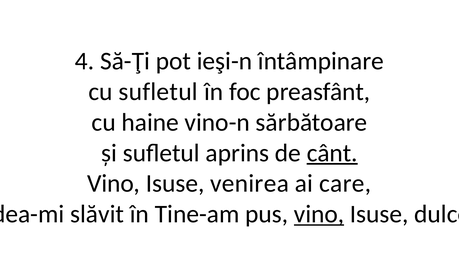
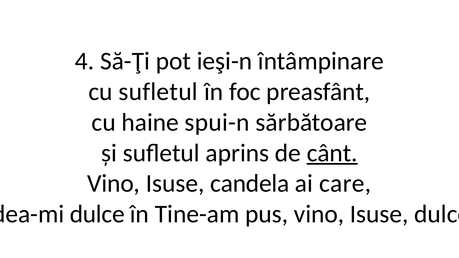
vino-n: vino-n -> spui-n (217, 122)
venirea: venirea -> candela (250, 184)
slăvit: slăvit -> dulce (97, 214)
vino underline: present -> none (319, 214)
